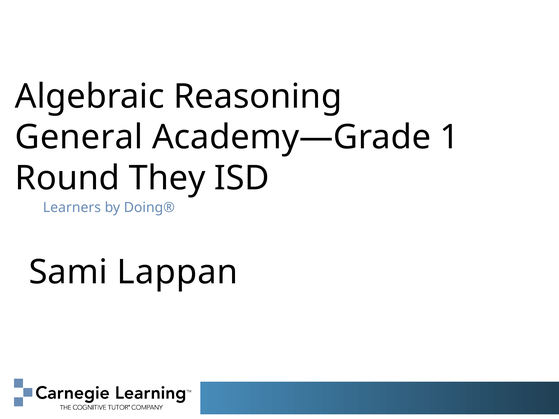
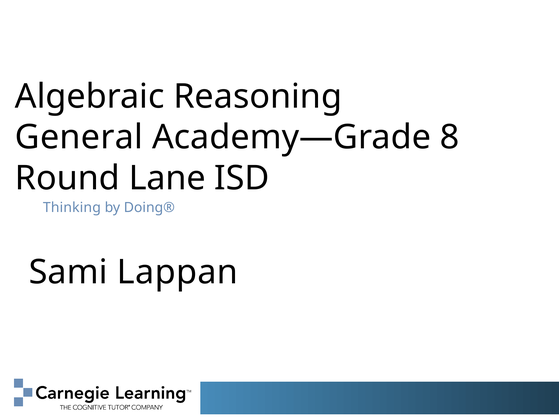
1: 1 -> 8 (450, 137)
They: They -> Lane (167, 178)
Learners: Learners -> Thinking (72, 208)
